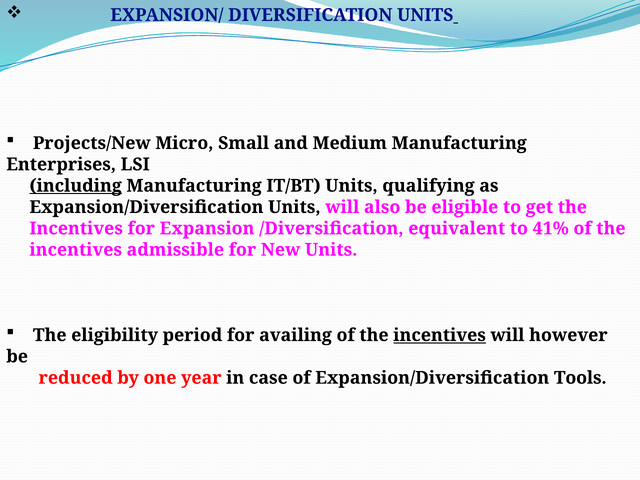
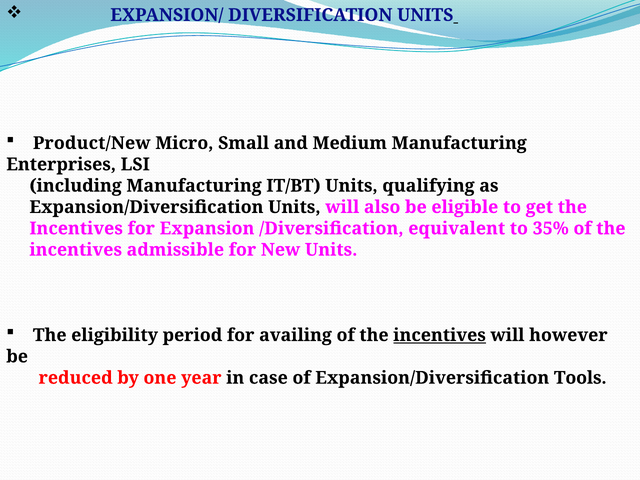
Projects/New: Projects/New -> Product/New (92, 143)
including underline: present -> none (76, 186)
41%: 41% -> 35% (551, 228)
